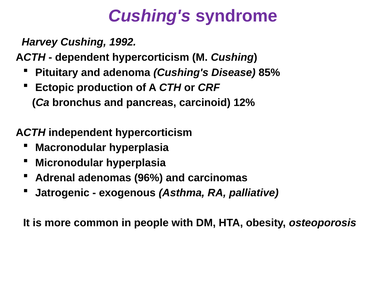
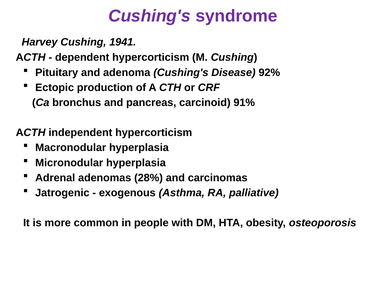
1992: 1992 -> 1941 (123, 42)
85%: 85% -> 92% (269, 72)
12%: 12% -> 91% (244, 102)
96%: 96% -> 28% (149, 177)
